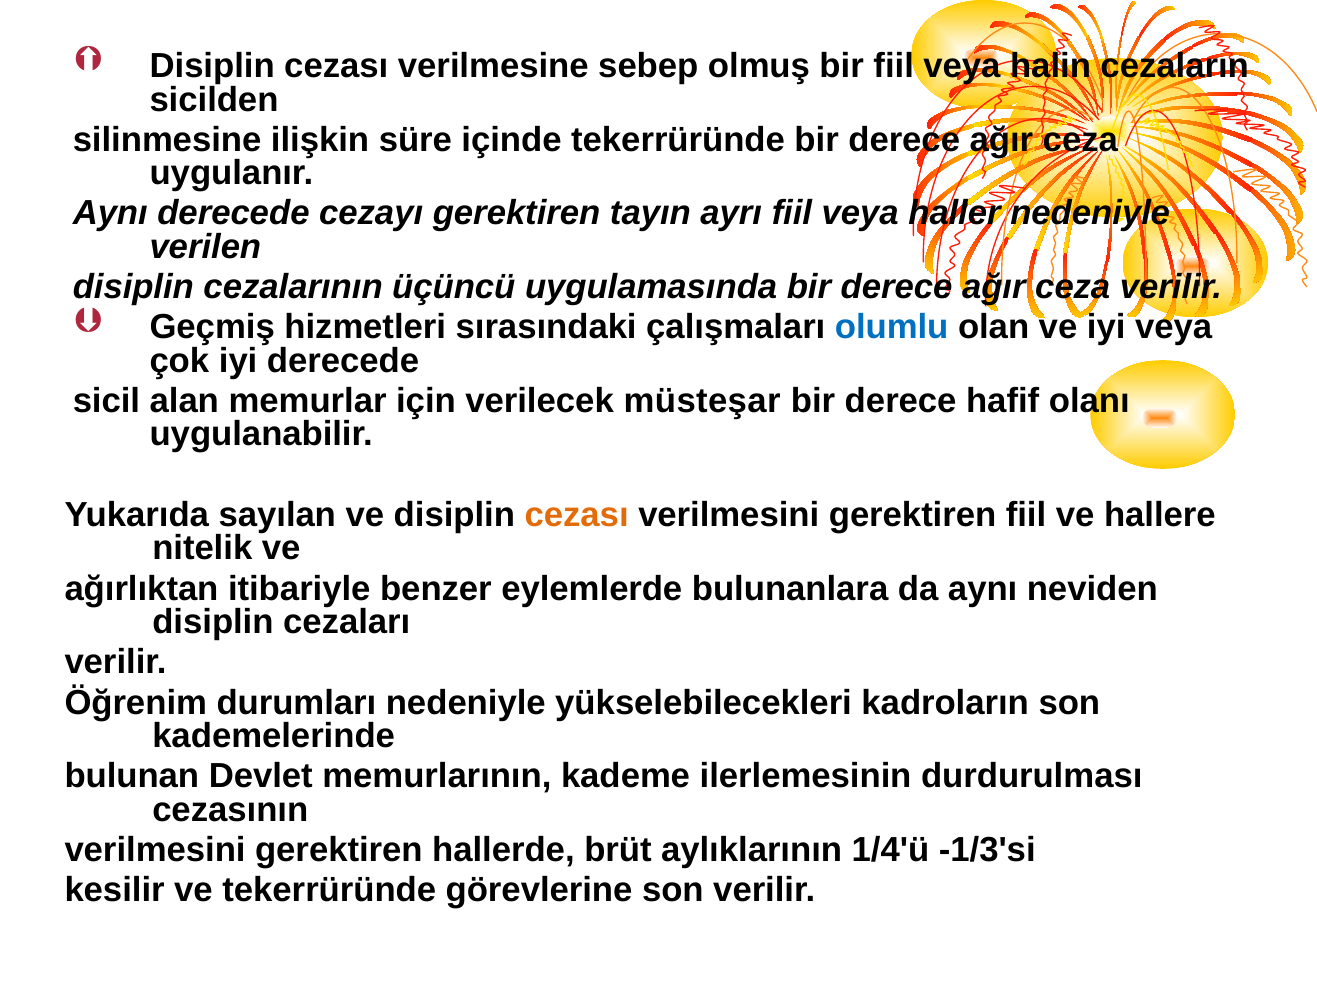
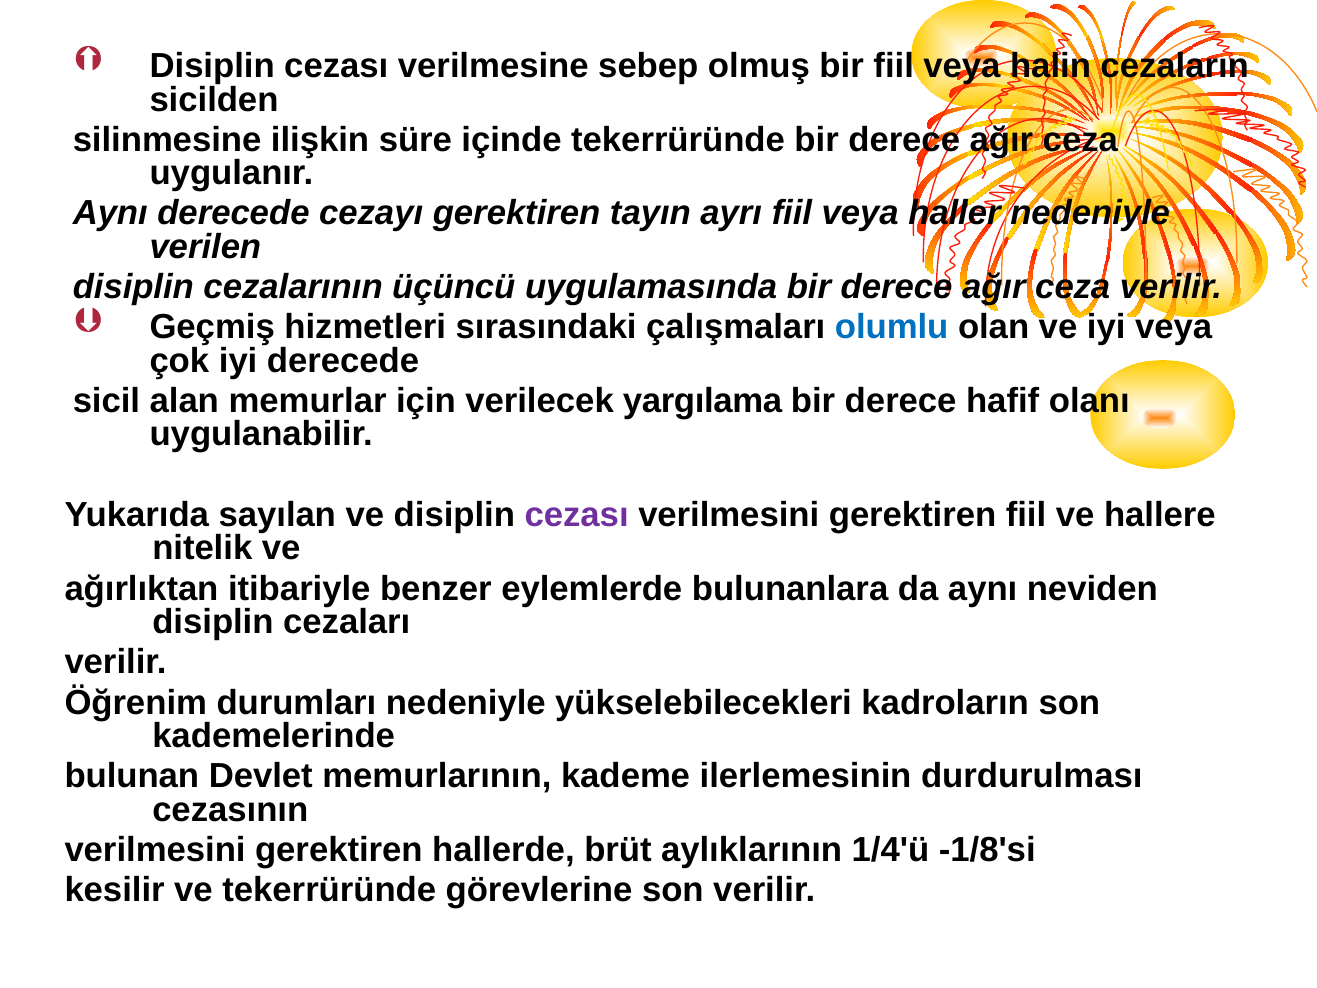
müsteşar: müsteşar -> yargılama (703, 401)
cezası colour: orange -> purple (577, 515)
-1/3'si: -1/3'si -> -1/8'si (987, 850)
